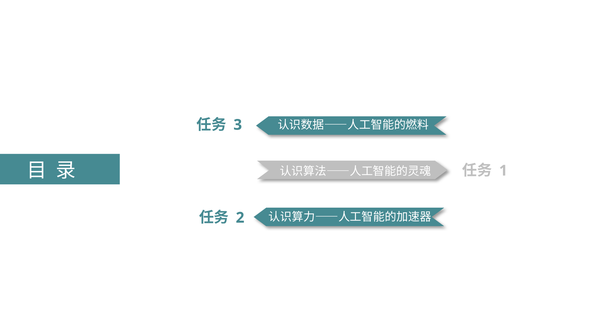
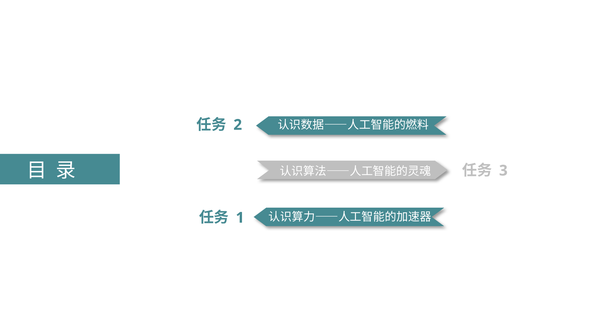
3: 3 -> 2 (238, 125)
1: 1 -> 3 (503, 171)
2: 2 -> 1 (240, 218)
